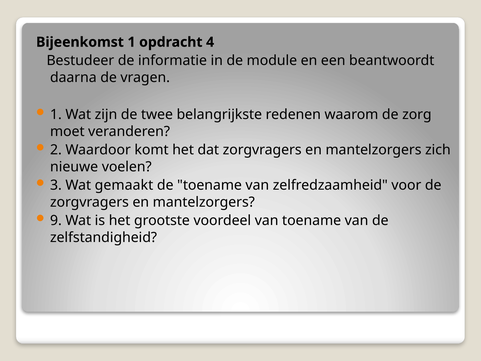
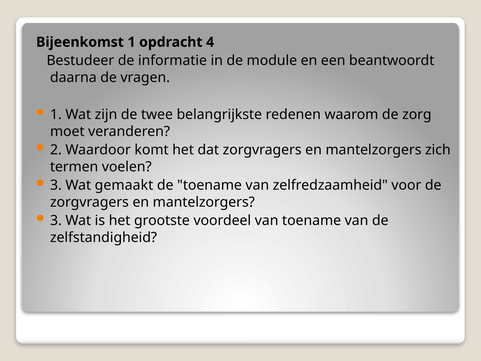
nieuwe: nieuwe -> termen (74, 167)
9: 9 -> 3 (56, 220)
